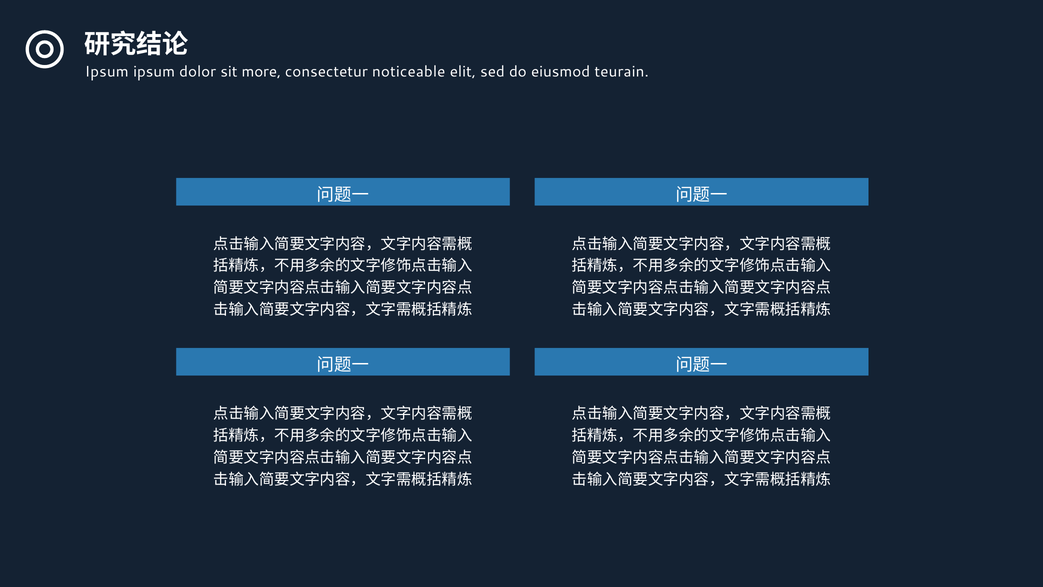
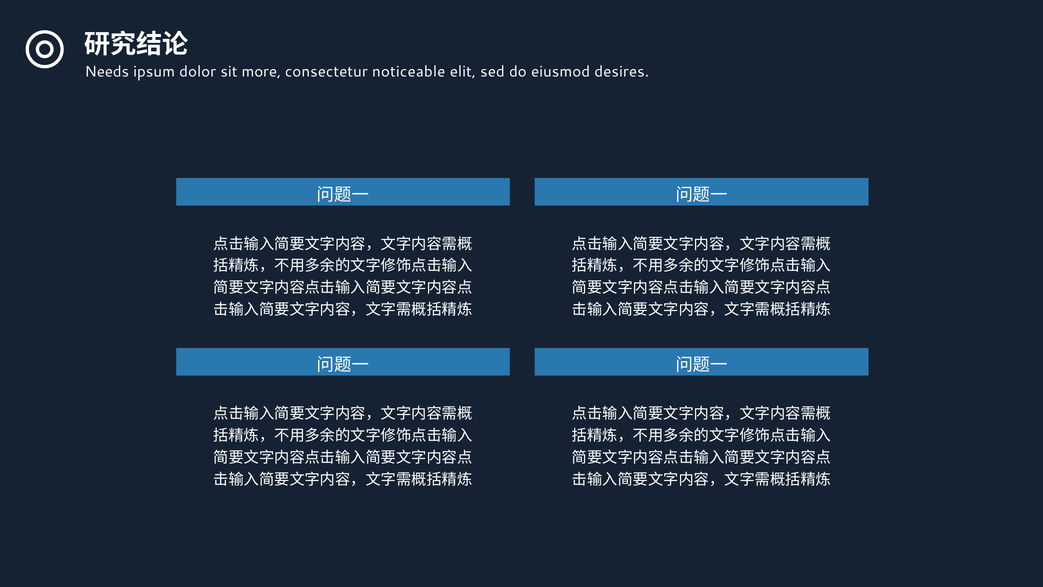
Ipsum: Ipsum -> Needs (107, 72)
teurain: teurain -> desires (622, 72)
